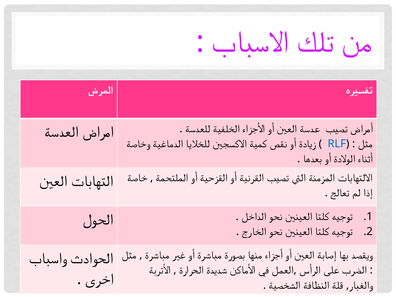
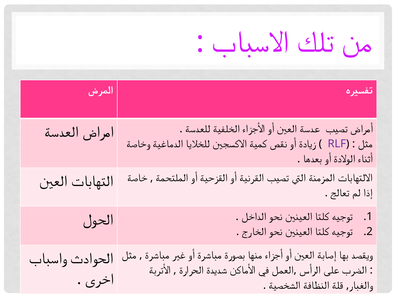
RLF colour: blue -> purple (337, 144)
